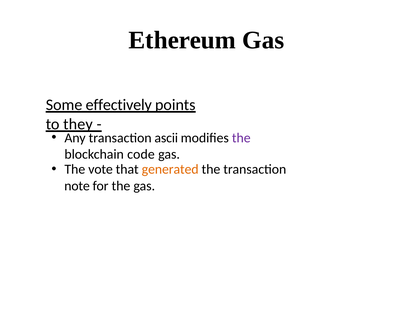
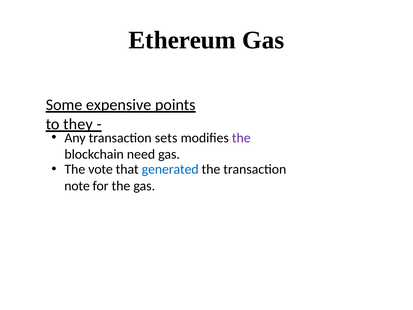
effectively: effectively -> expensive (119, 105)
ascii: ascii -> sets (166, 138)
code: code -> need (141, 154)
generated colour: orange -> blue (170, 169)
